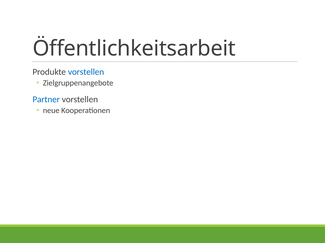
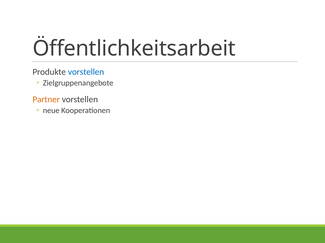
Partner colour: blue -> orange (46, 100)
